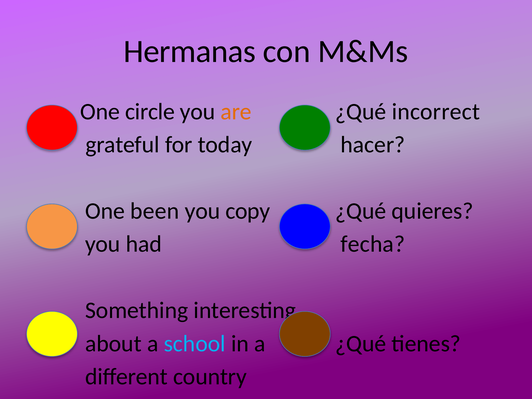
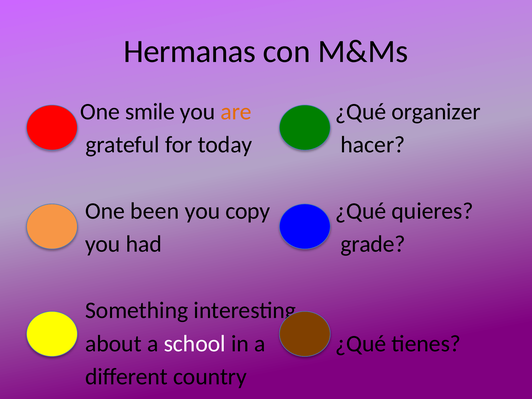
circle: circle -> smile (150, 112)
incorrect: incorrect -> organizer (436, 112)
fecha: fecha -> grade (373, 244)
school colour: light blue -> white (195, 344)
